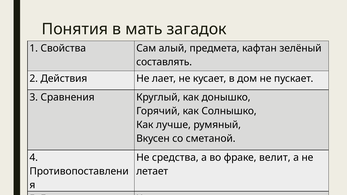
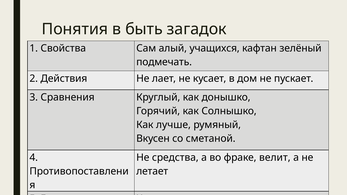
мать: мать -> быть (144, 29)
предмета: предмета -> учащихся (215, 48)
составлять: составлять -> подмечать (164, 62)
